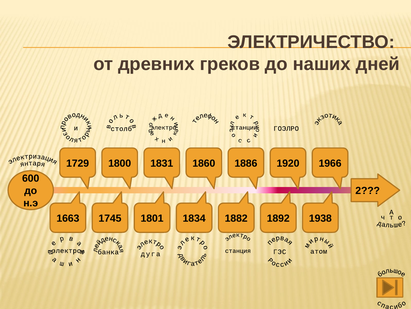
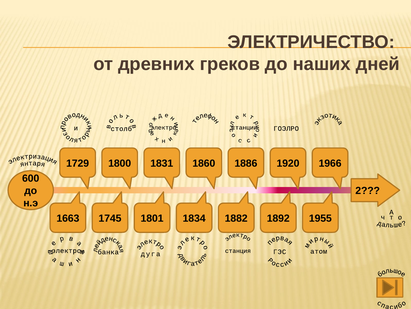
1938: 1938 -> 1955 (320, 218)
